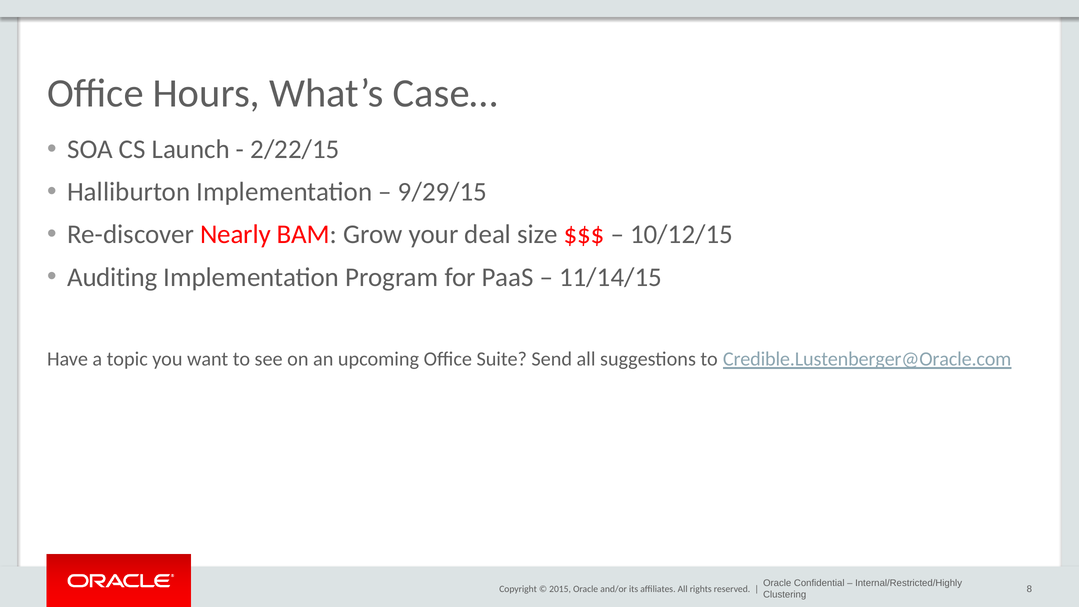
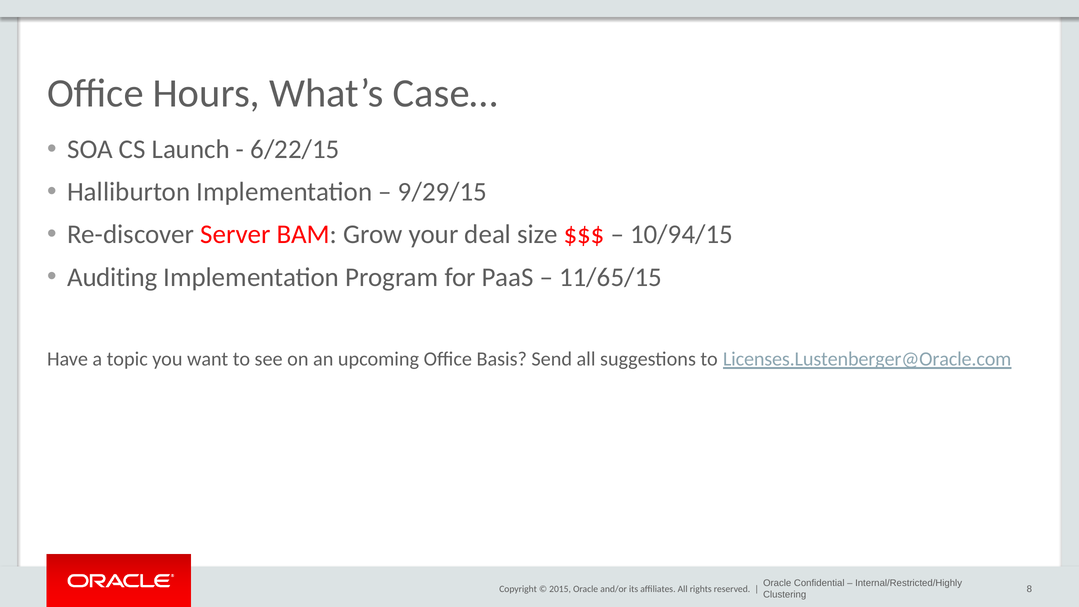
2/22/15: 2/22/15 -> 6/22/15 (295, 149)
Nearly: Nearly -> Server (235, 235)
10/12/15: 10/12/15 -> 10/94/15 (682, 235)
11/14/15: 11/14/15 -> 11/65/15 (611, 277)
Suite: Suite -> Basis (502, 359)
Credible.Lustenberger@Oracle.com: Credible.Lustenberger@Oracle.com -> Licenses.Lustenberger@Oracle.com (867, 359)
